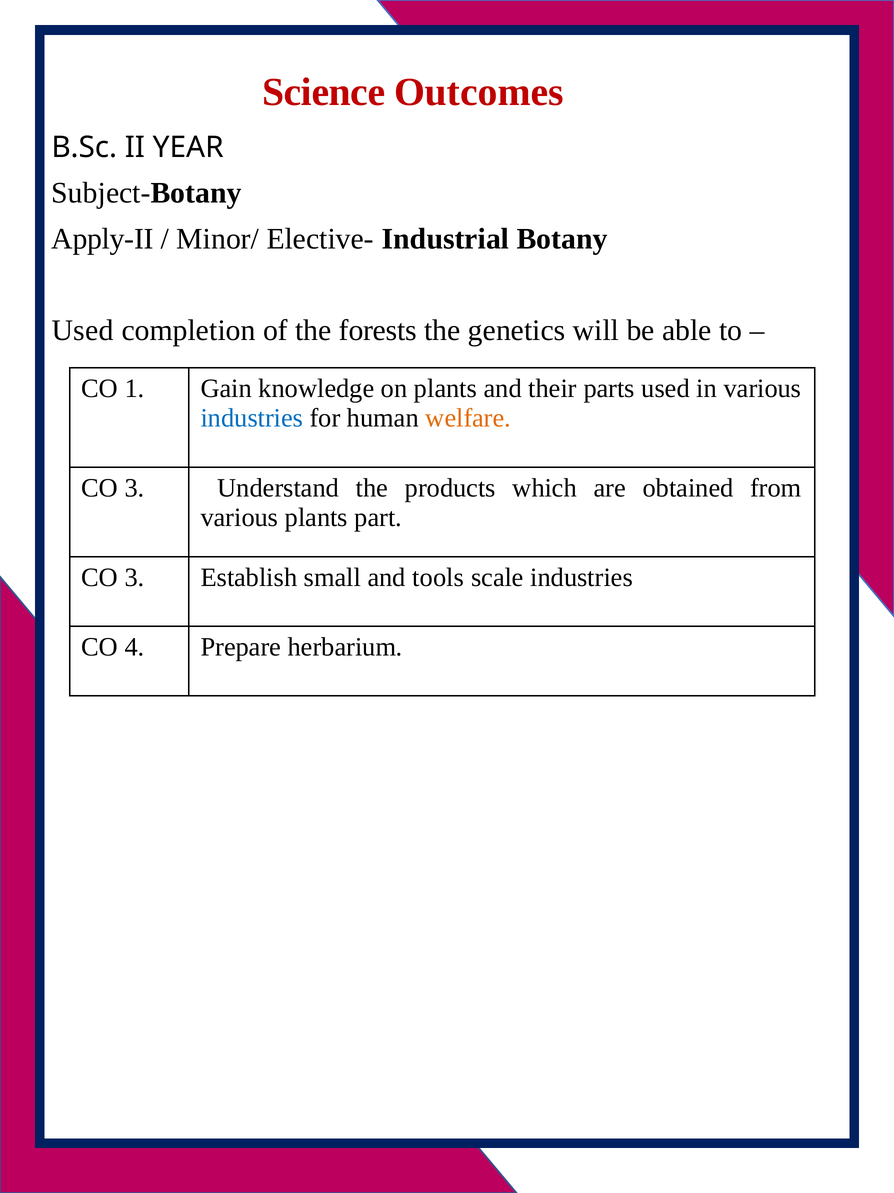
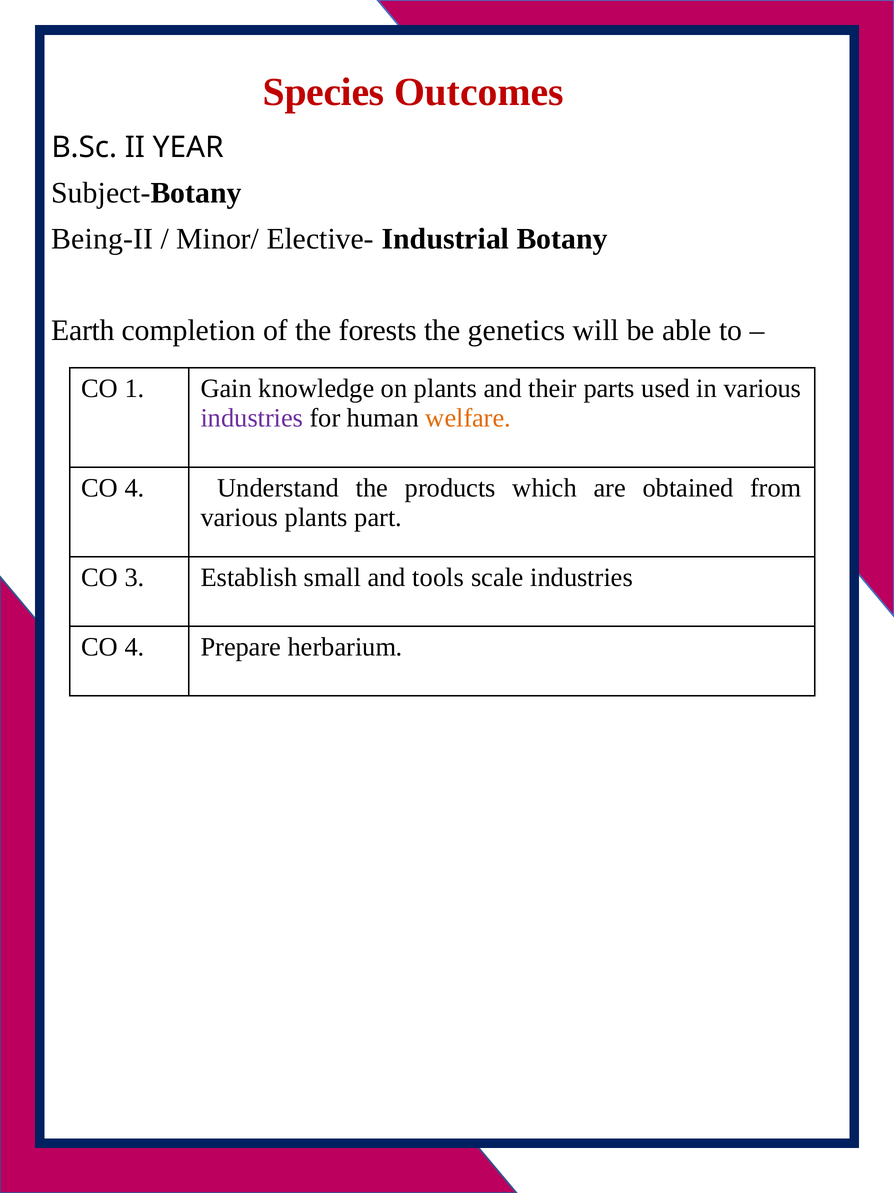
Science: Science -> Species (324, 92)
Apply-II: Apply-II -> Being-II (102, 238)
Used: Used -> Earth (83, 330)
industries colour: blue -> purple (252, 418)
3: 3 -> 4 (135, 488)
